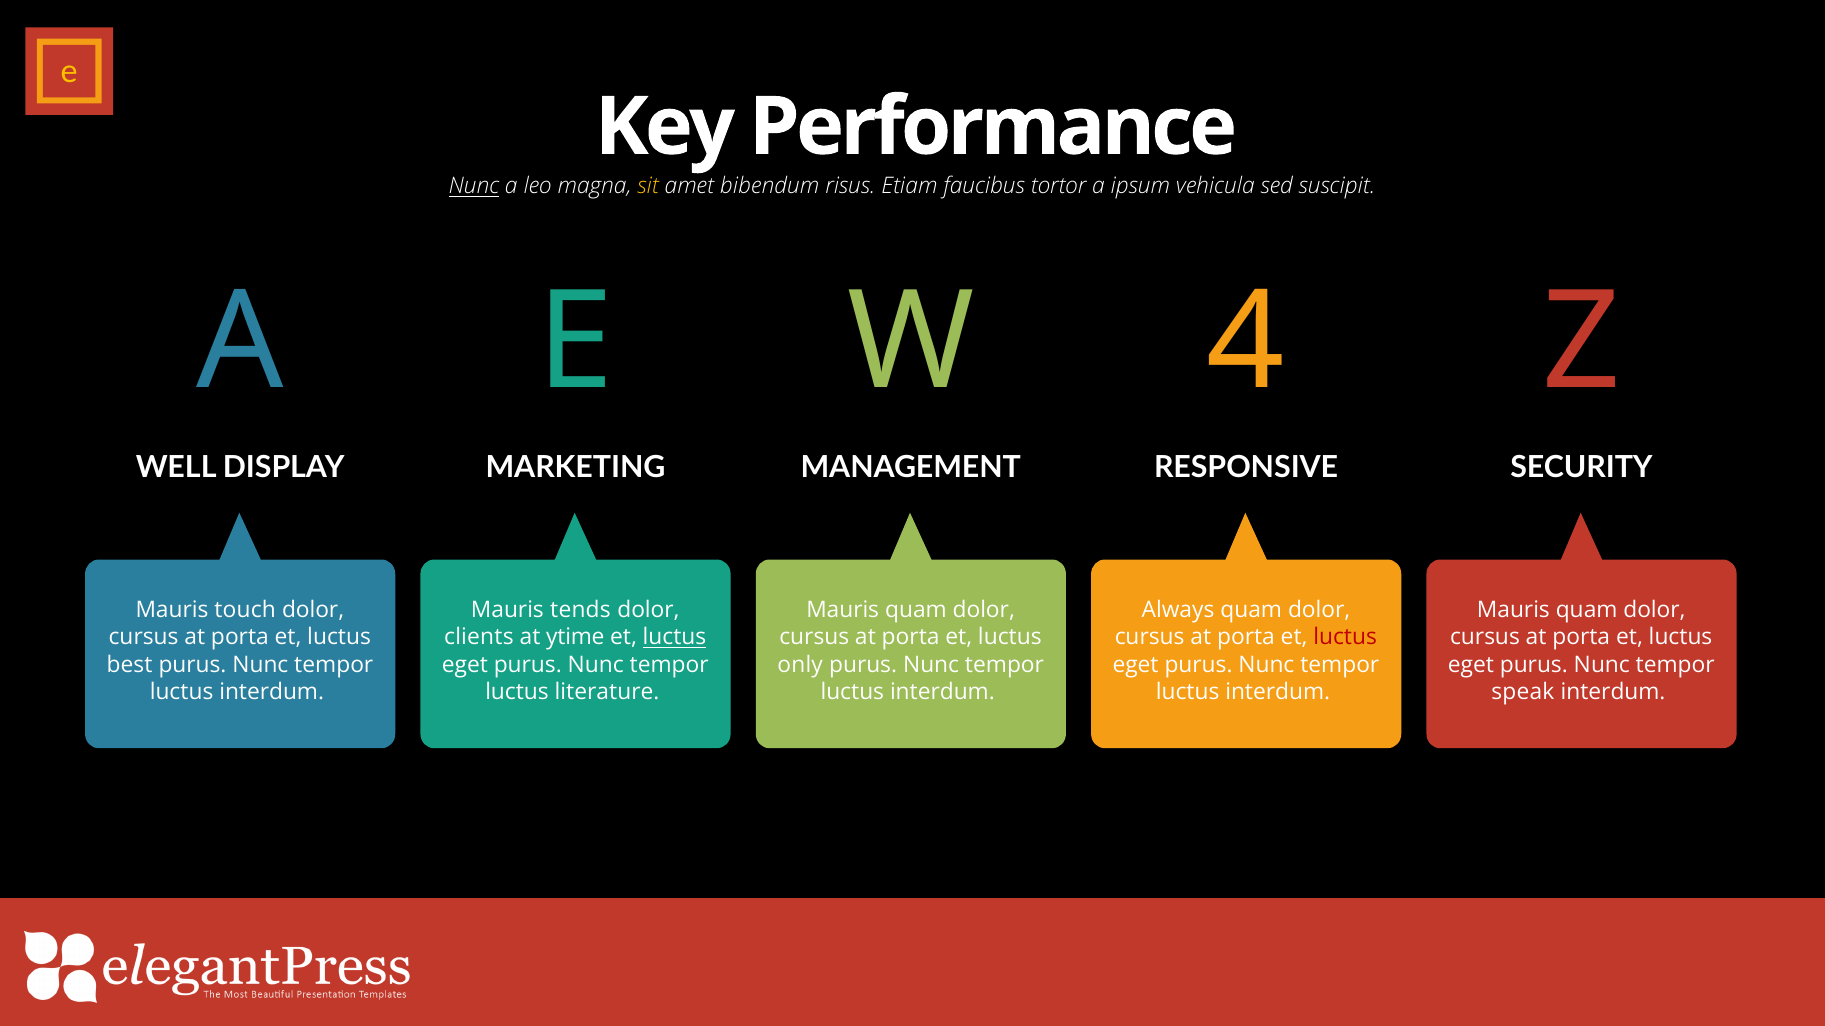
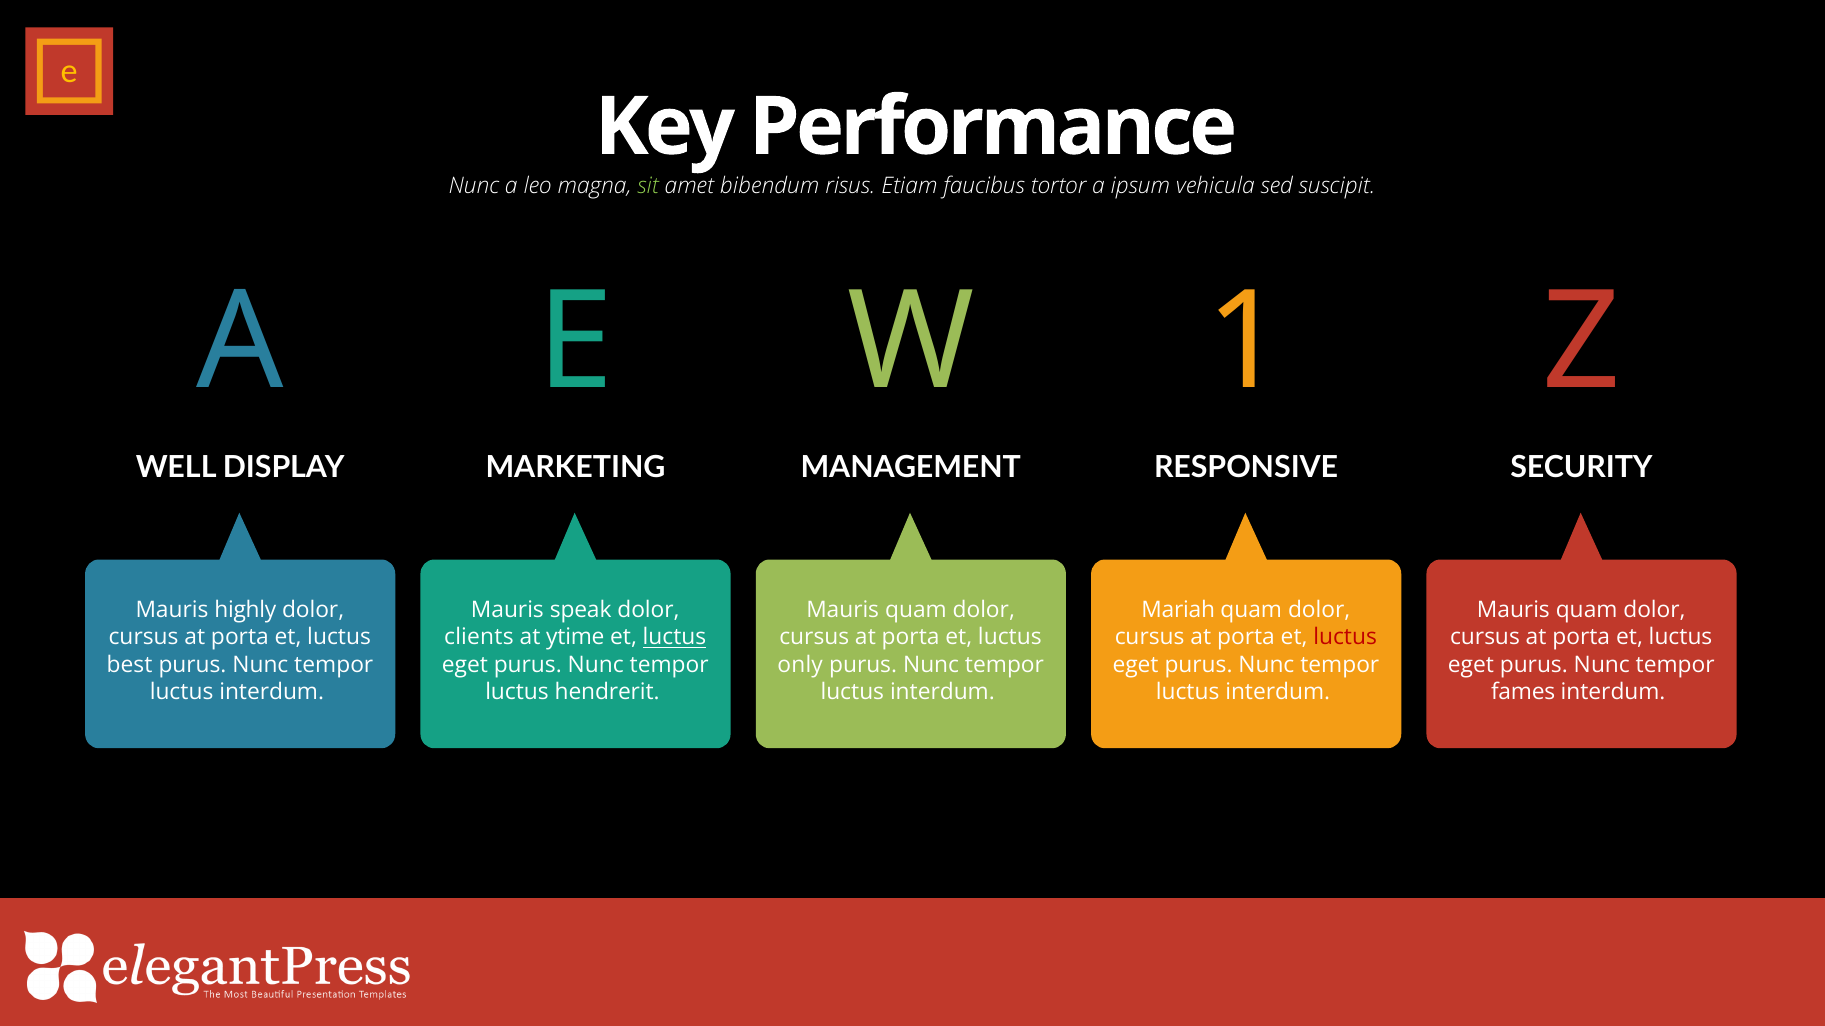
Nunc underline: present -> none (474, 187)
sit colour: yellow -> light green (648, 187)
4: 4 -> 1 (1246, 343)
touch: touch -> highly (245, 610)
tends: tends -> speak (581, 610)
Always: Always -> Mariah (1178, 610)
literature: literature -> hendrerit (607, 693)
speak: speak -> fames (1523, 693)
